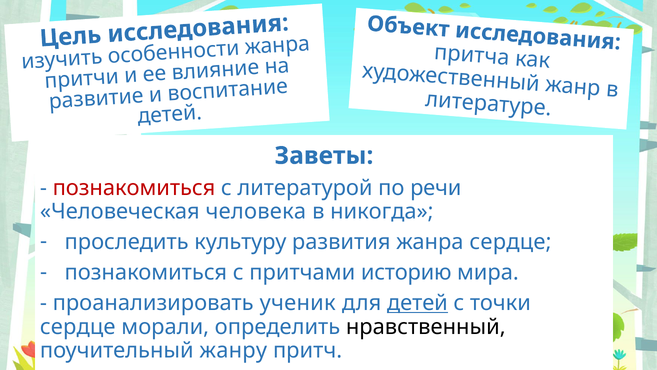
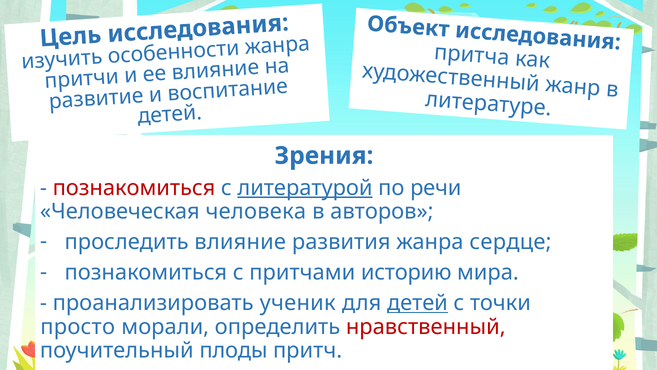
Заветы: Заветы -> Зрения (324, 156)
литературой underline: none -> present (305, 188)
никогда: никогда -> авторов (382, 211)
проследить культуру: культуру -> влияние (240, 242)
сердце: сердце -> просто (78, 326)
нравственный colour: black -> red (426, 326)
жанру: жанру -> плоды (233, 350)
